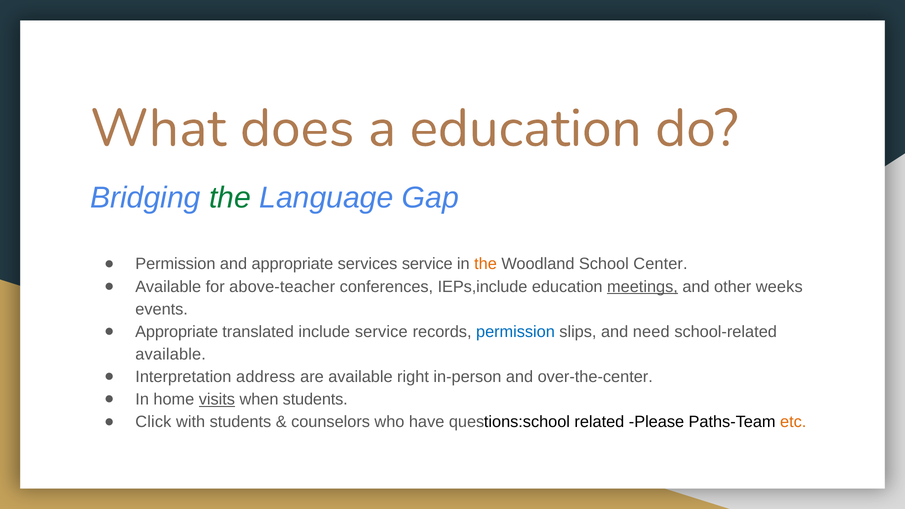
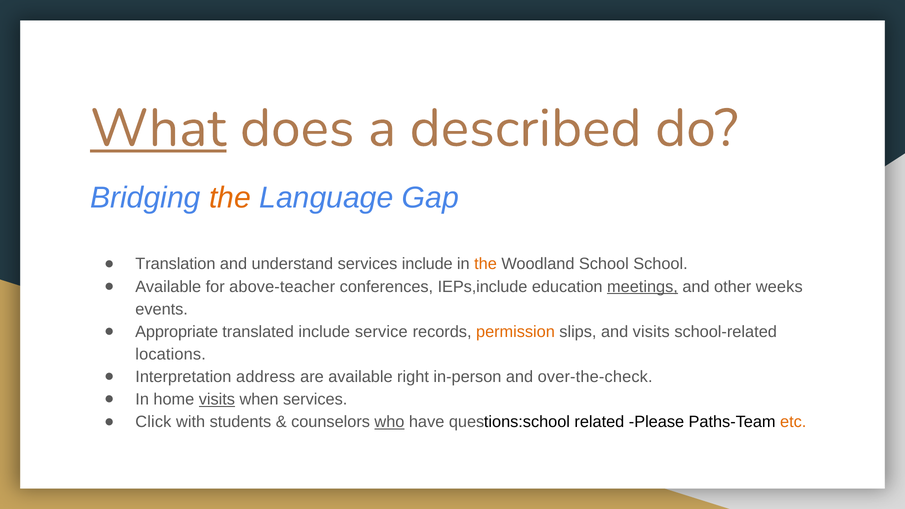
What underline: none -> present (158, 128)
a education: education -> described (526, 128)
the colour: green -> orange (230, 198)
Permission: Permission -> Translation (175, 264)
and appropriate: appropriate -> understand (292, 264)
services service: service -> include (427, 264)
School Center: Center -> School (661, 264)
permission colour: blue -> orange (515, 332)
and need: need -> visits (651, 332)
available: available -> locations (171, 354)
over-the-center: over-the-center -> over-the-check (595, 377)
when students: students -> services (315, 399)
who underline: none -> present (389, 422)
